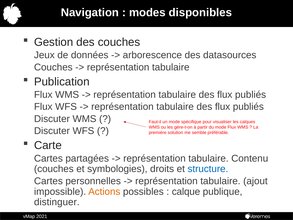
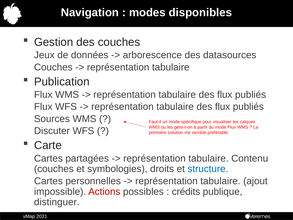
Discuter: Discuter -> Sources (52, 119)
Actions colour: orange -> red (104, 191)
calque: calque -> crédits (186, 191)
